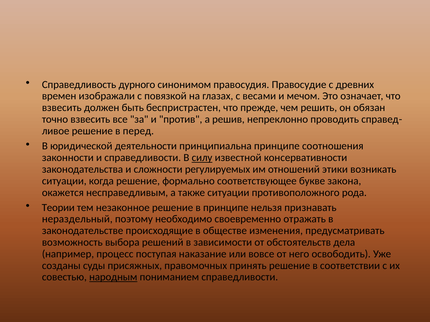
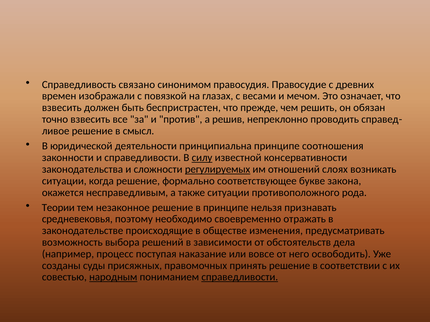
дурного: дурного -> связано (137, 85)
перед: перед -> смысл (138, 131)
регулируемых underline: none -> present (218, 170)
этики: этики -> слоях (335, 170)
нераздельный: нераздельный -> средневековья (77, 219)
справедливости underline: none -> present (240, 277)
